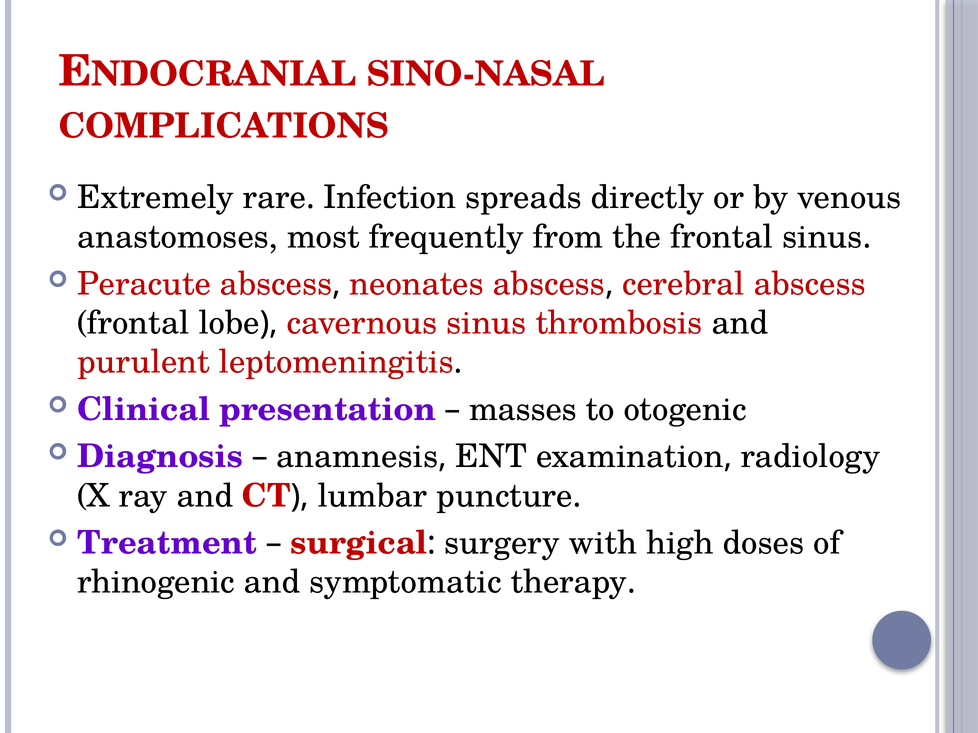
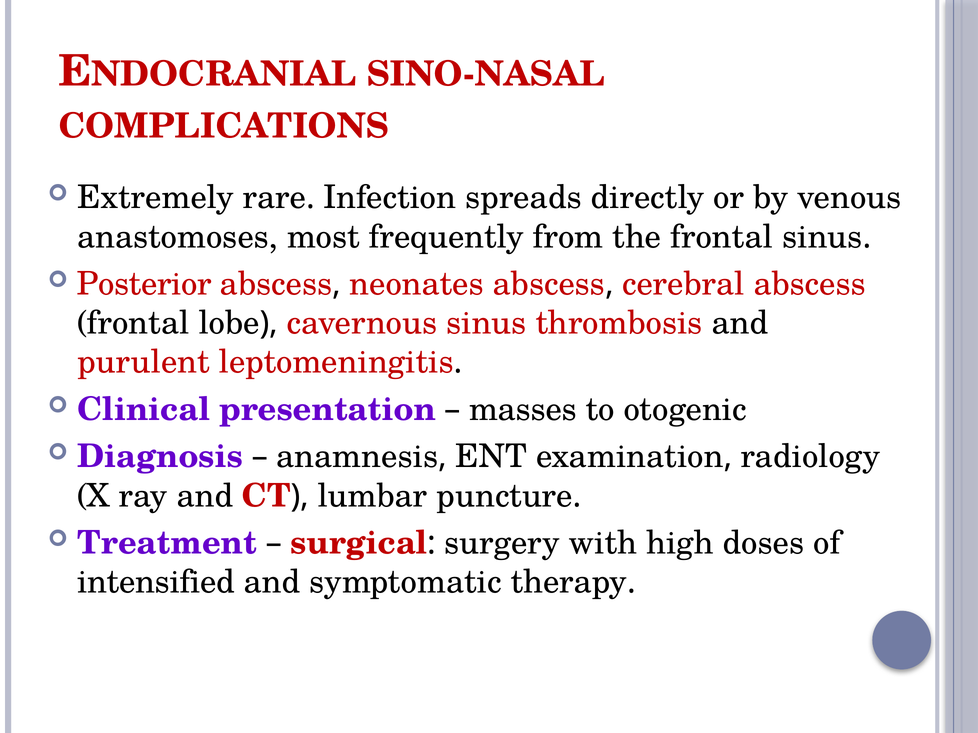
Peracute: Peracute -> Posterior (144, 284)
rhinogenic: rhinogenic -> intensified (156, 583)
